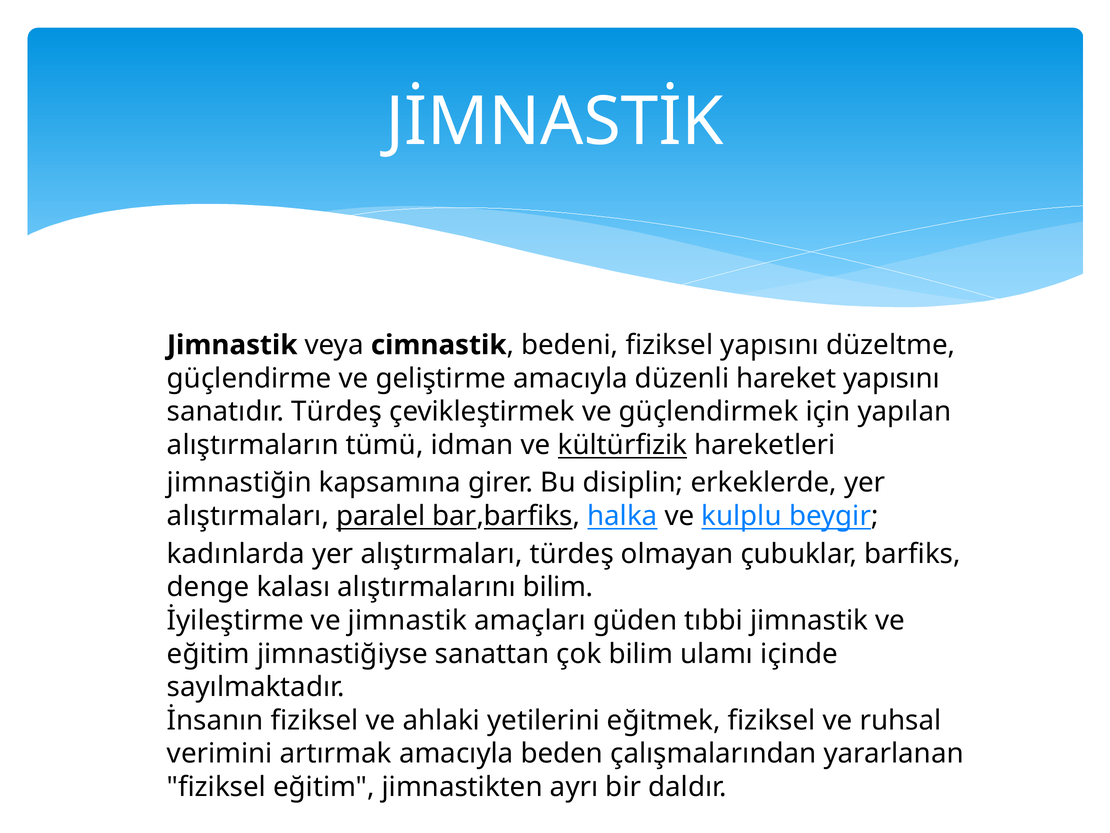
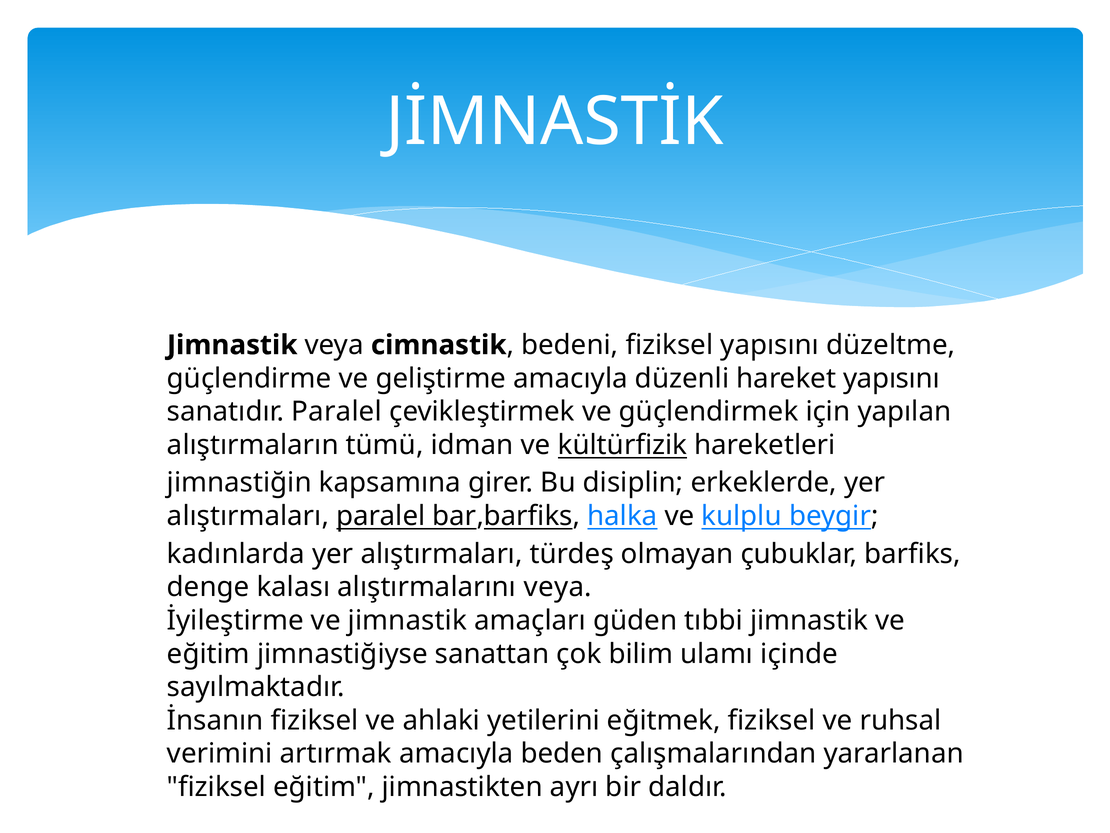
sanatıdır Türdeş: Türdeş -> Paralel (337, 411)
alıştırmalarını bilim: bilim -> veya (558, 587)
